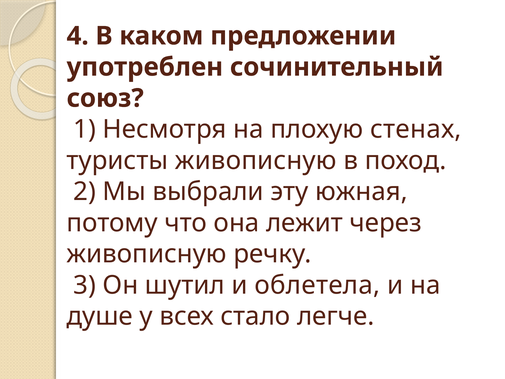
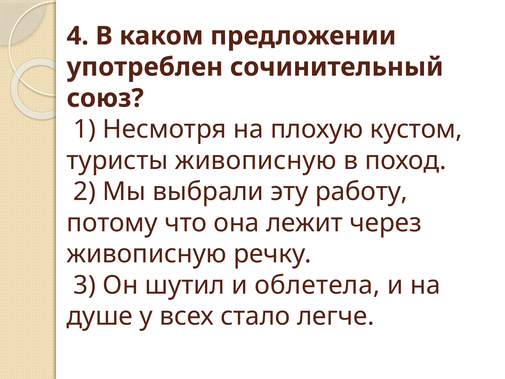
стенах: стенах -> кустом (416, 129)
южная: южная -> работу (361, 192)
